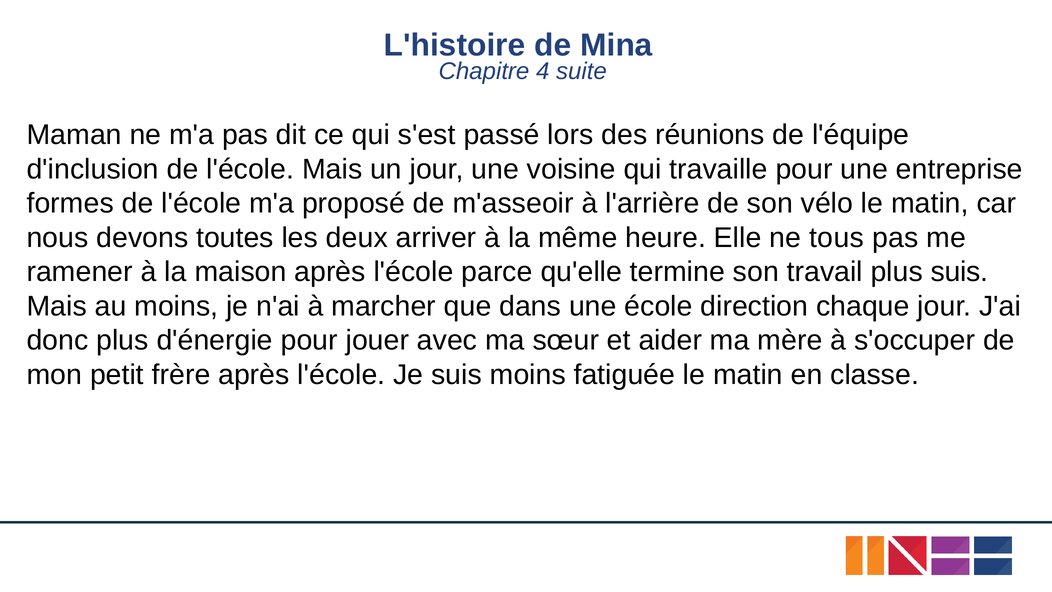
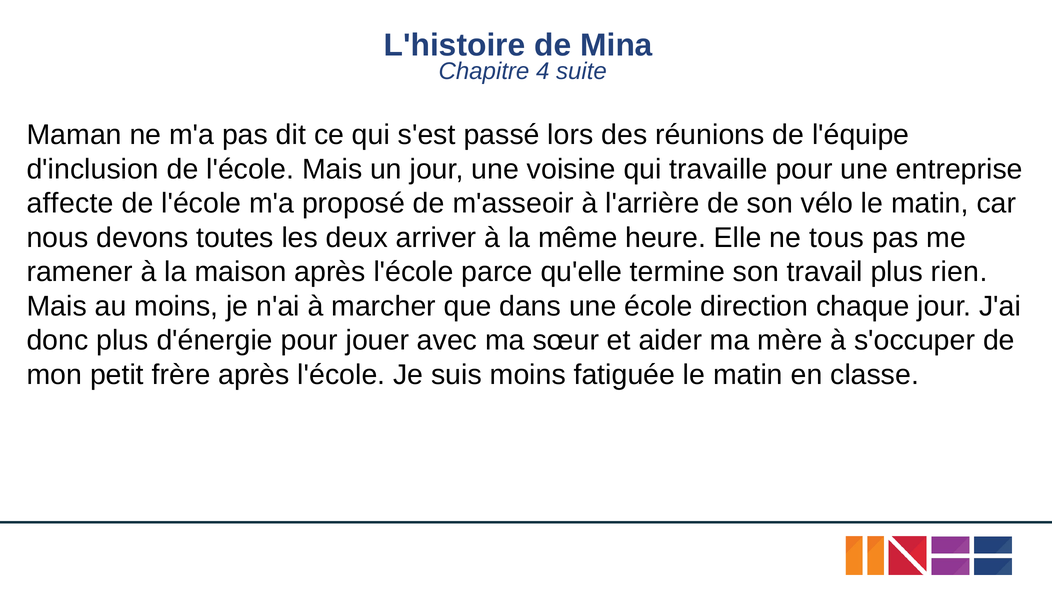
formes: formes -> affecte (70, 203)
plus suis: suis -> rien (959, 272)
